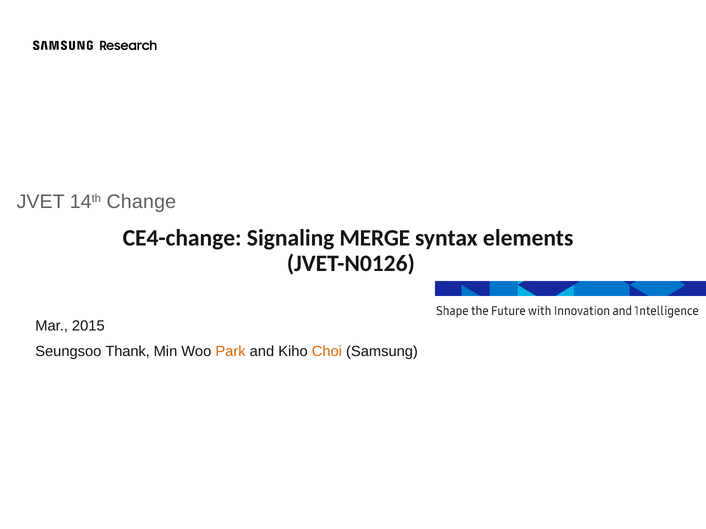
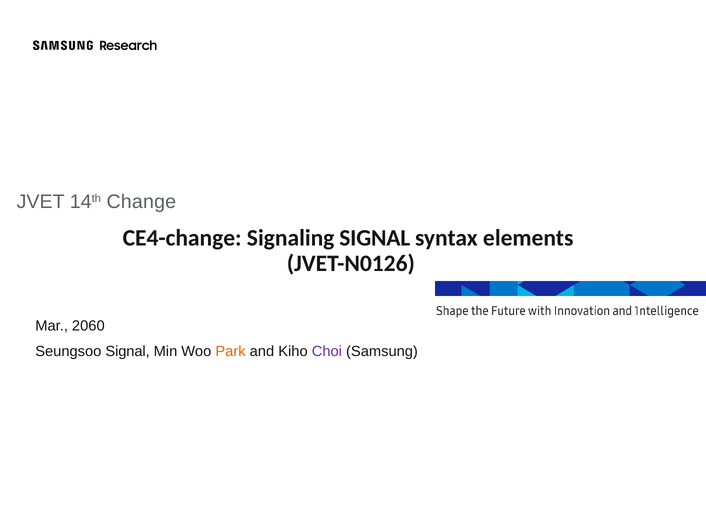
Signaling MERGE: MERGE -> SIGNAL (375, 238)
2015: 2015 -> 2060 (88, 326)
Seungsoo Thank: Thank -> Signal (128, 352)
Choi colour: orange -> purple (327, 352)
